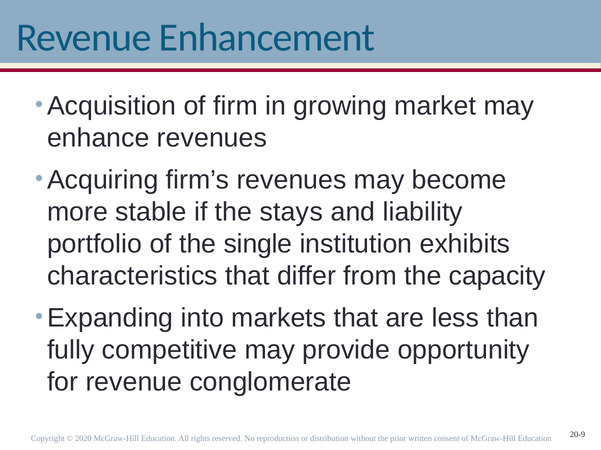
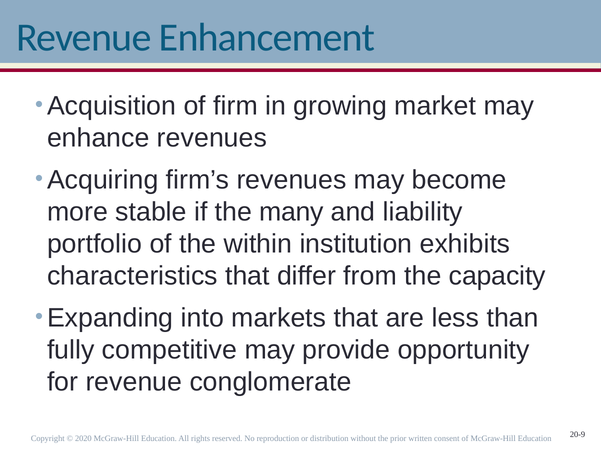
stays: stays -> many (292, 212)
single: single -> within (258, 244)
